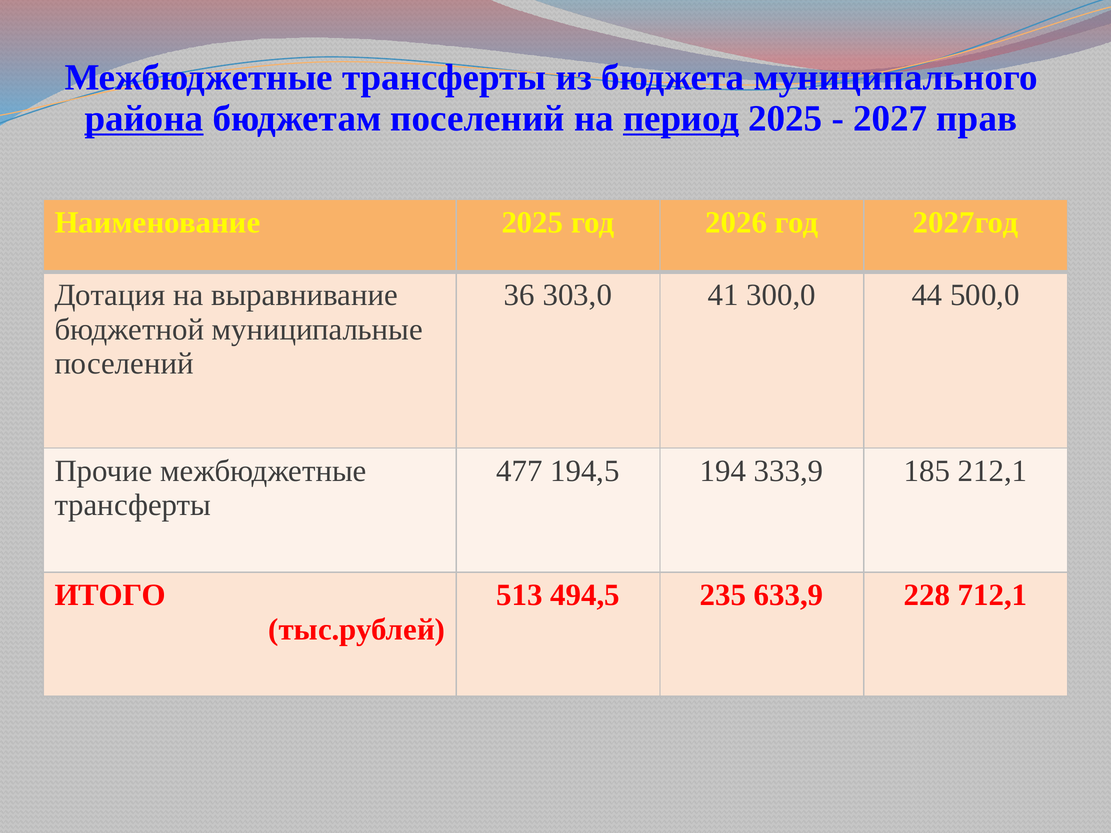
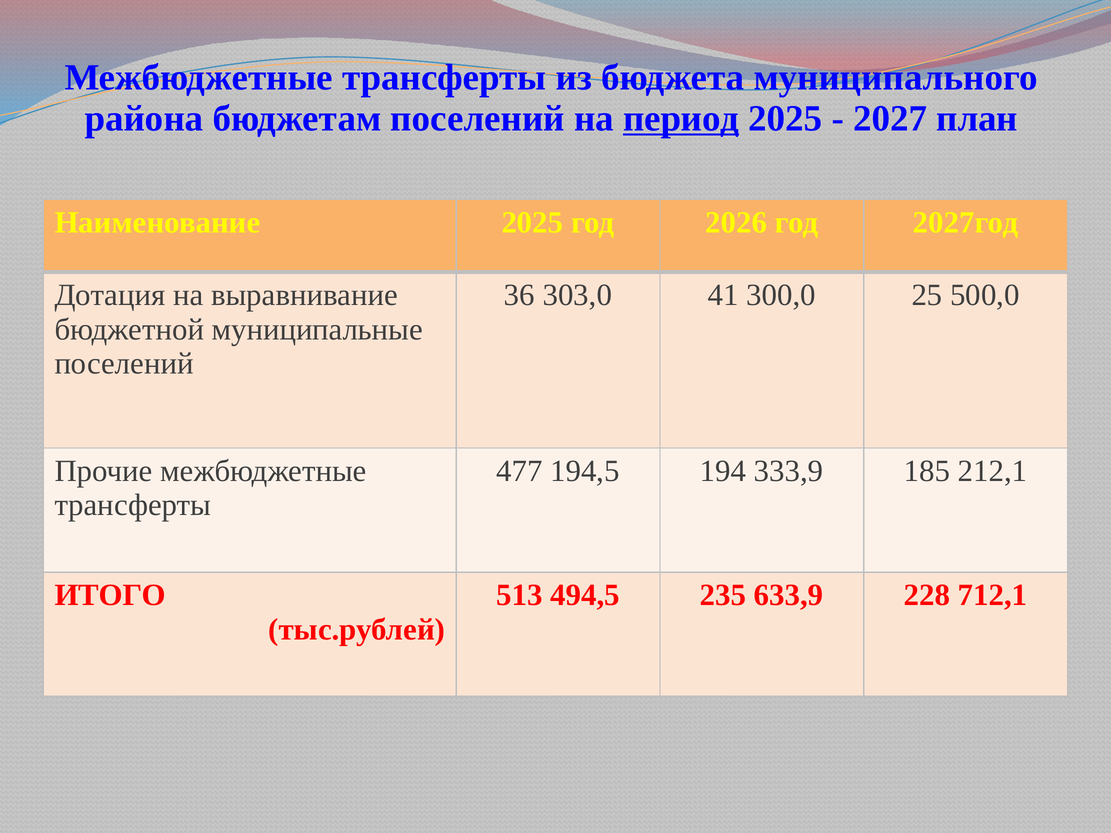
района underline: present -> none (144, 119)
прав: прав -> план (977, 119)
44: 44 -> 25 (927, 295)
